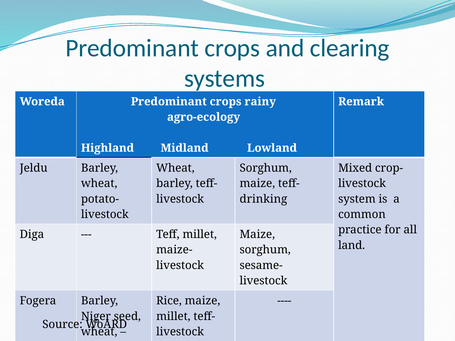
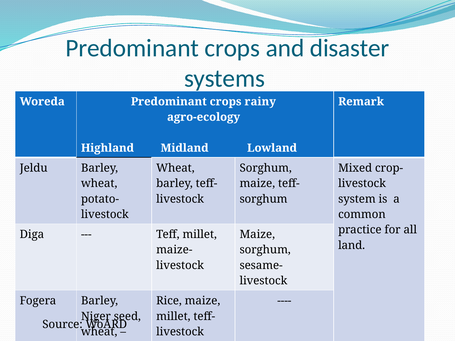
clearing: clearing -> disaster (350, 48)
drinking: drinking -> sorghum (264, 199)
